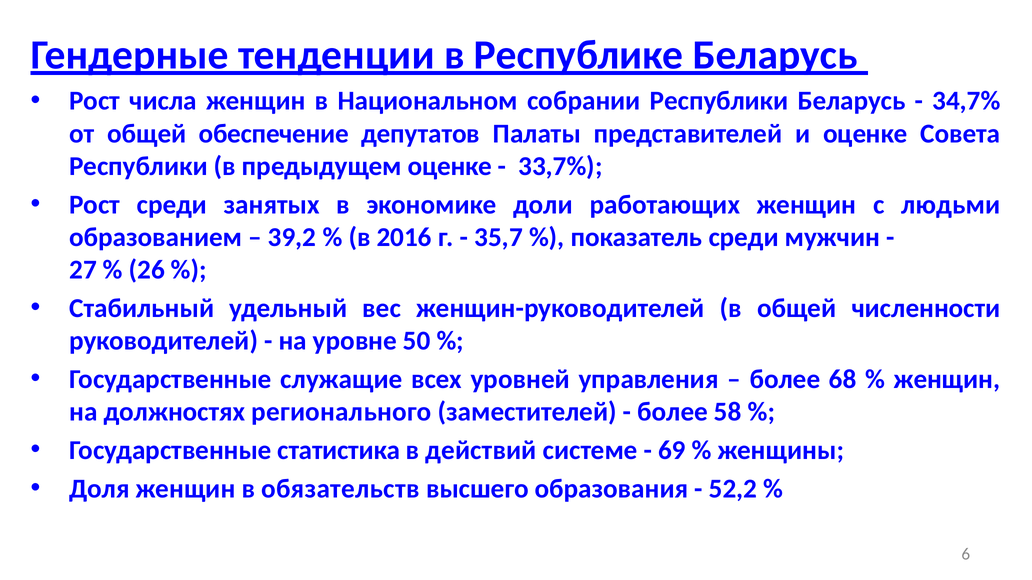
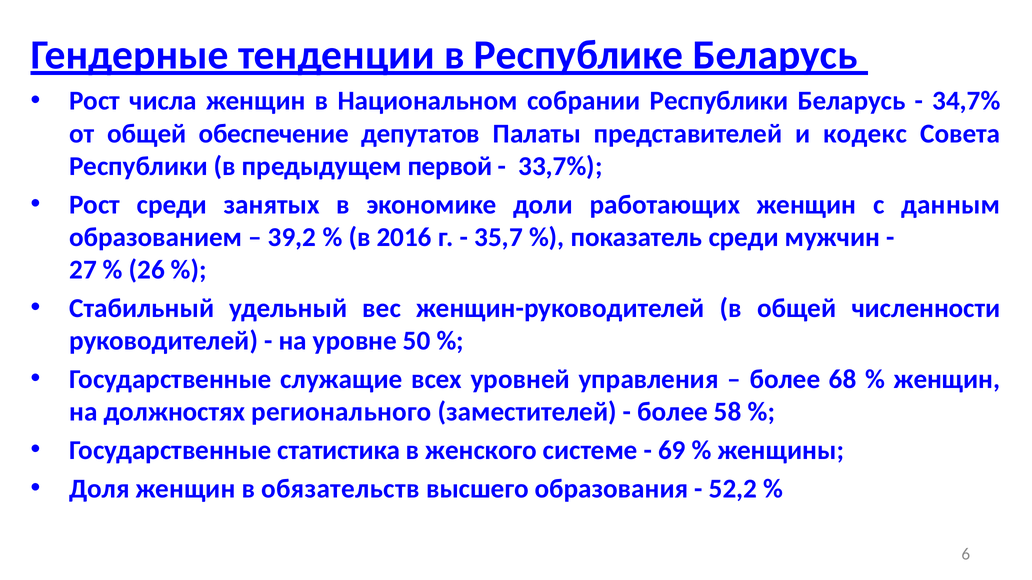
и оценке: оценке -> кодекс (865, 134)
предыдущем оценке: оценке -> первой (450, 166)
людьми: людьми -> данным (951, 205)
действий: действий -> женского (481, 451)
